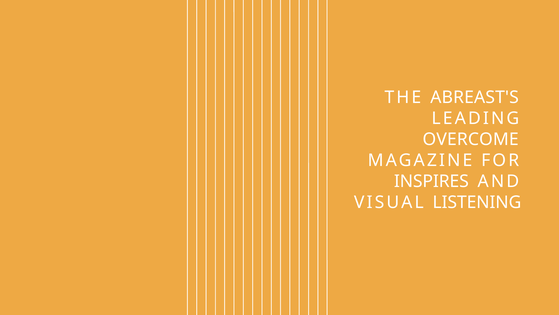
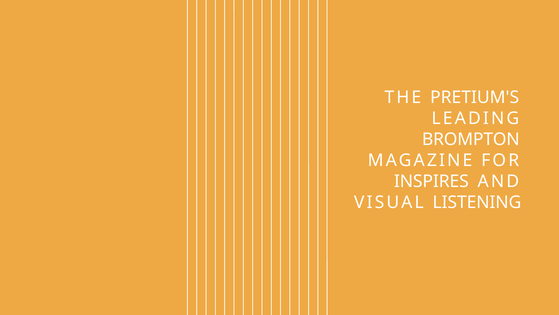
ABREAST'S: ABREAST'S -> PRETIUM'S (475, 97)
OVERCOME: OVERCOME -> BROMPTON (471, 139)
